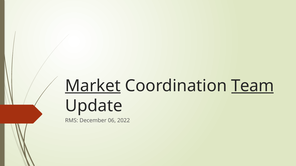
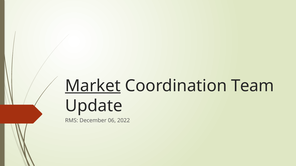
Team underline: present -> none (253, 86)
